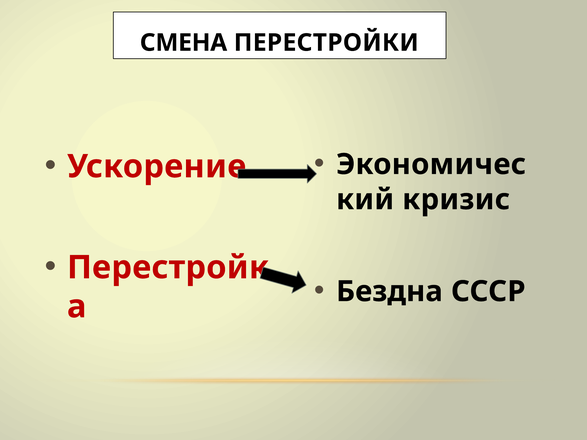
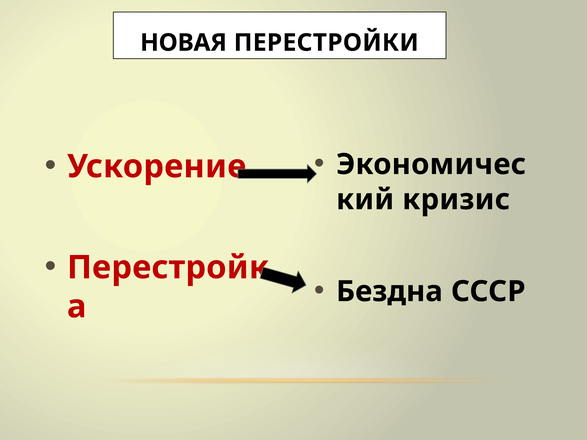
СМЕНА: СМЕНА -> НОВАЯ (183, 43)
